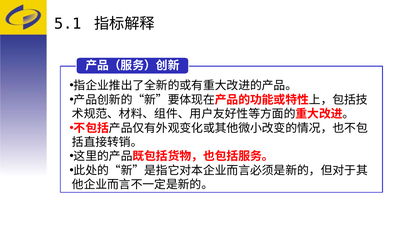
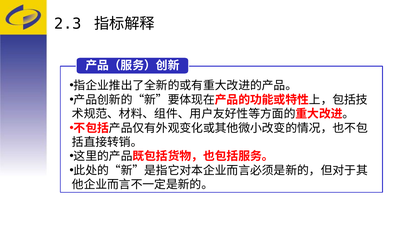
5.1: 5.1 -> 2.3 (68, 24)
